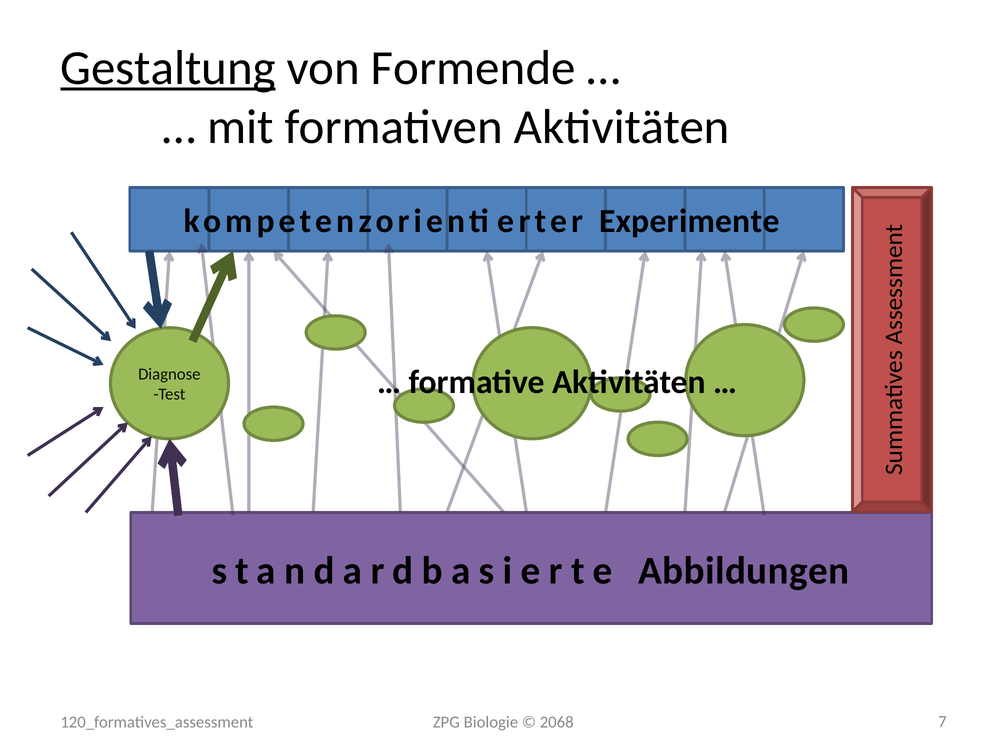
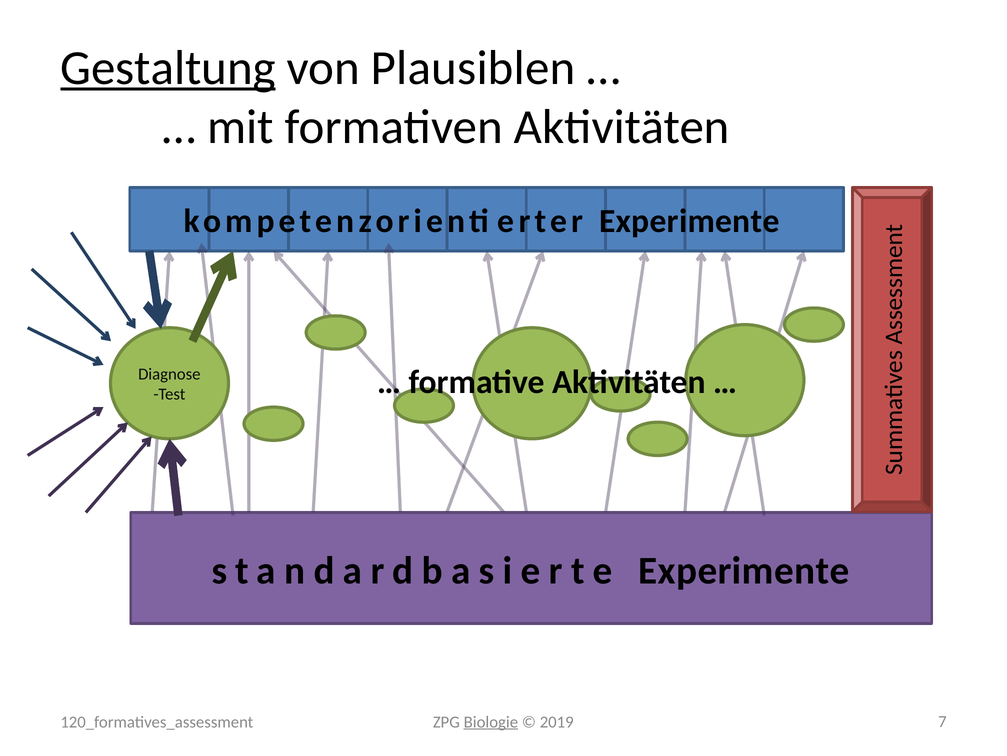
Formende: Formende -> Plausiblen (473, 68)
standardbasierte Abbildungen: Abbildungen -> Experimente (744, 570)
Biologie underline: none -> present (491, 721)
2068: 2068 -> 2019 (557, 721)
